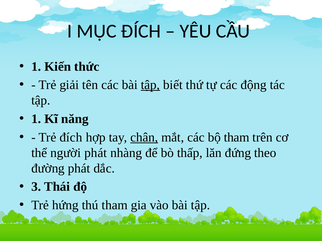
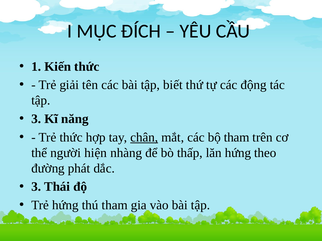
tập underline: present -> none (150, 85)
1: 1 -> 3 (36, 119)
Trẻ đích: đích -> thức (71, 138)
người phát: phát -> hiện (96, 153)
lăn đứng: đứng -> hứng (238, 153)
